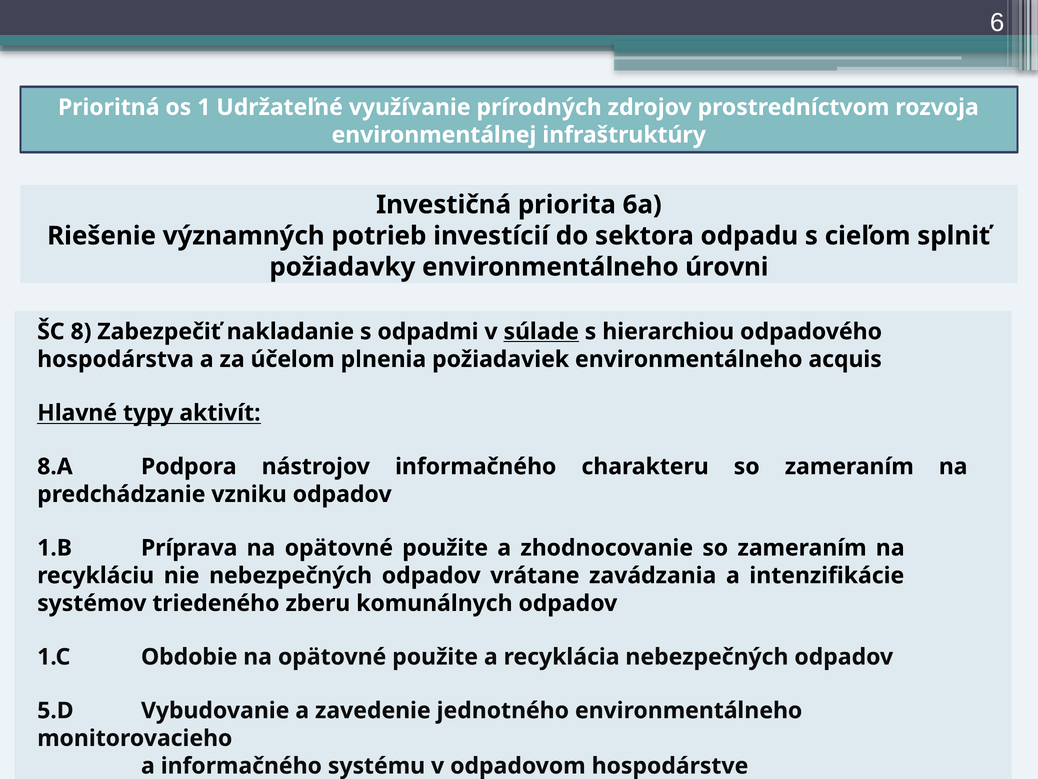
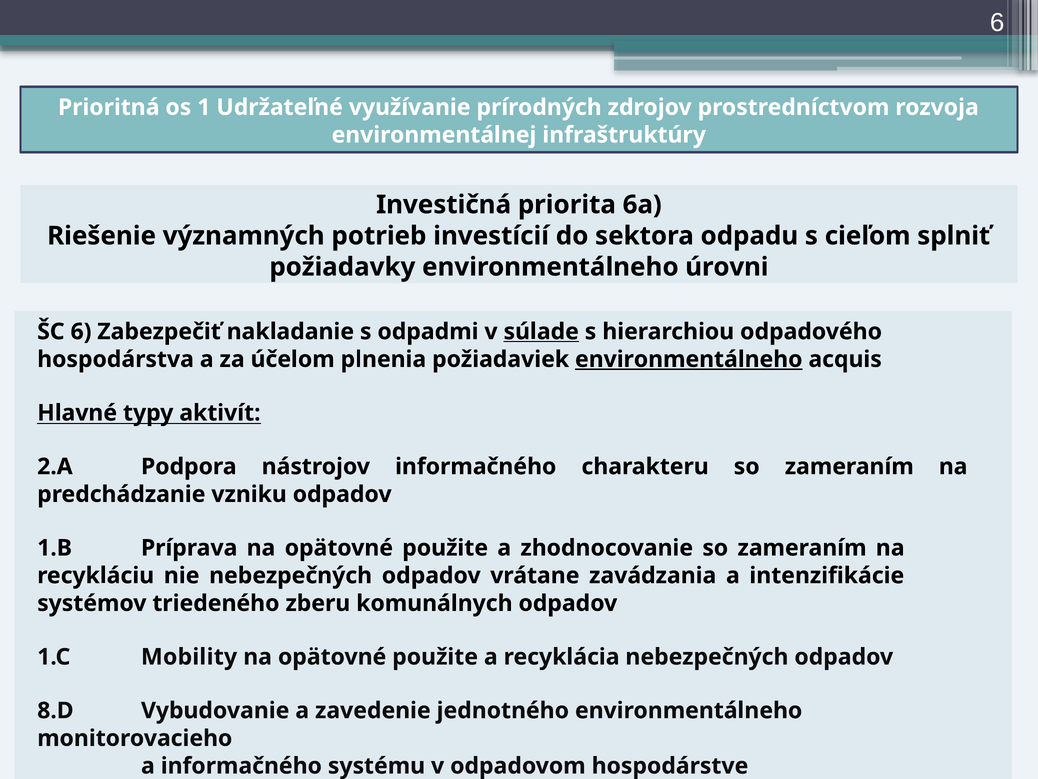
ŠC 8: 8 -> 6 (81, 331)
environmentálneho underline: none -> present (689, 359)
8.A: 8.A -> 2.A (55, 466)
Obdobie: Obdobie -> Mobility (189, 657)
5.D: 5.D -> 8.D (55, 710)
